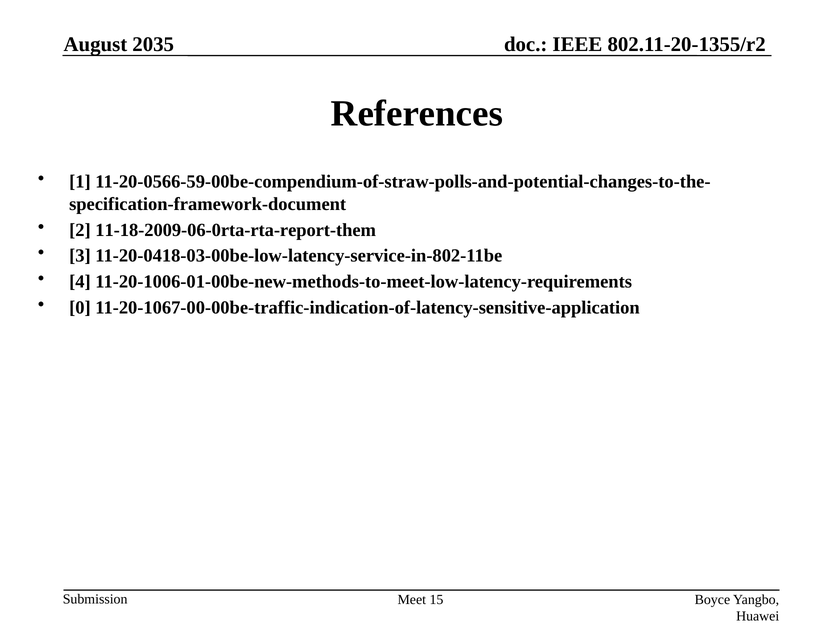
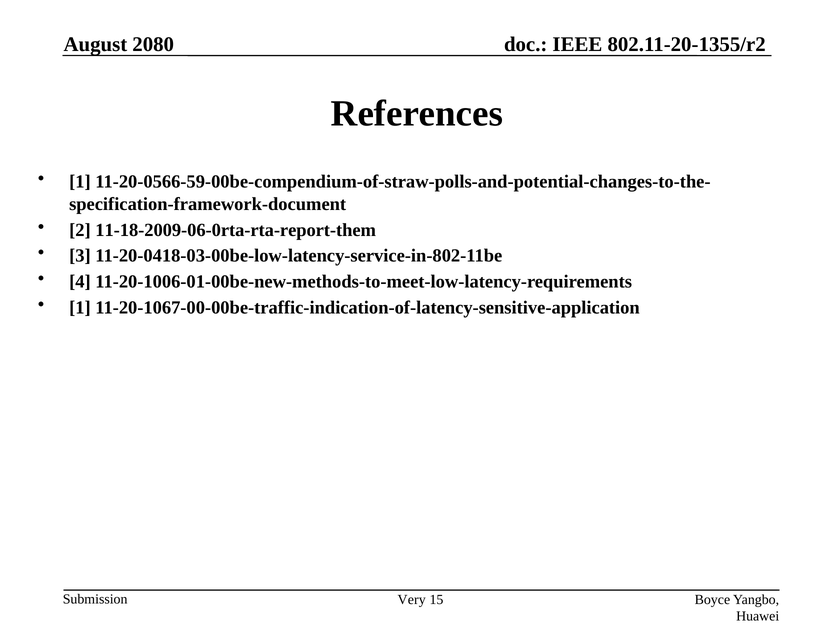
2035: 2035 -> 2080 (153, 45)
0: 0 -> 1 (80, 308)
Meet: Meet -> Very (412, 600)
